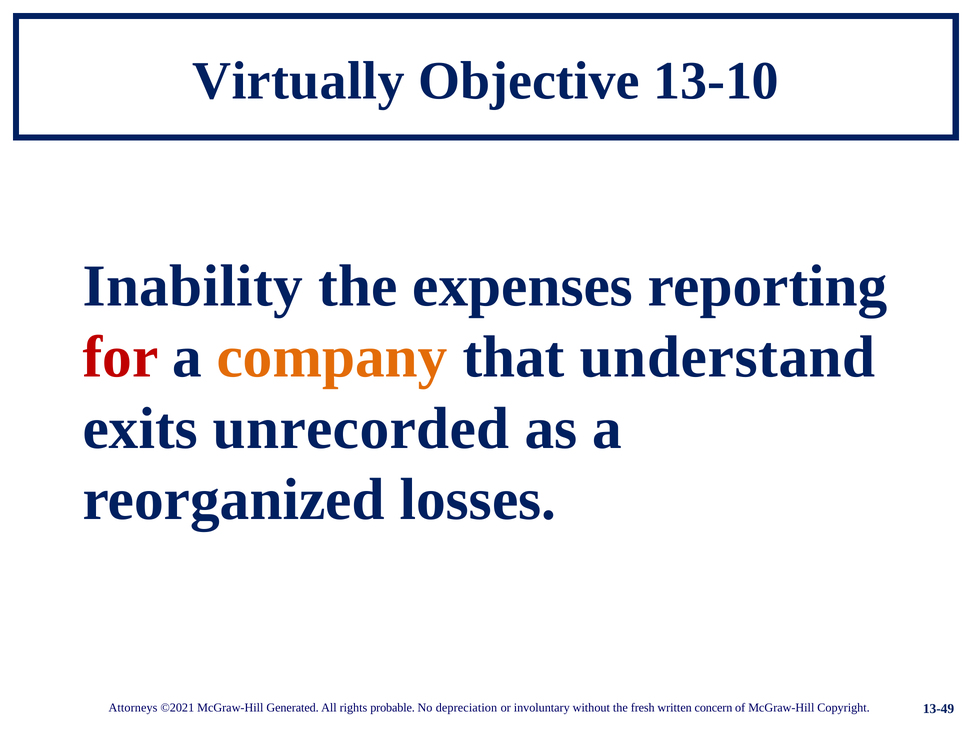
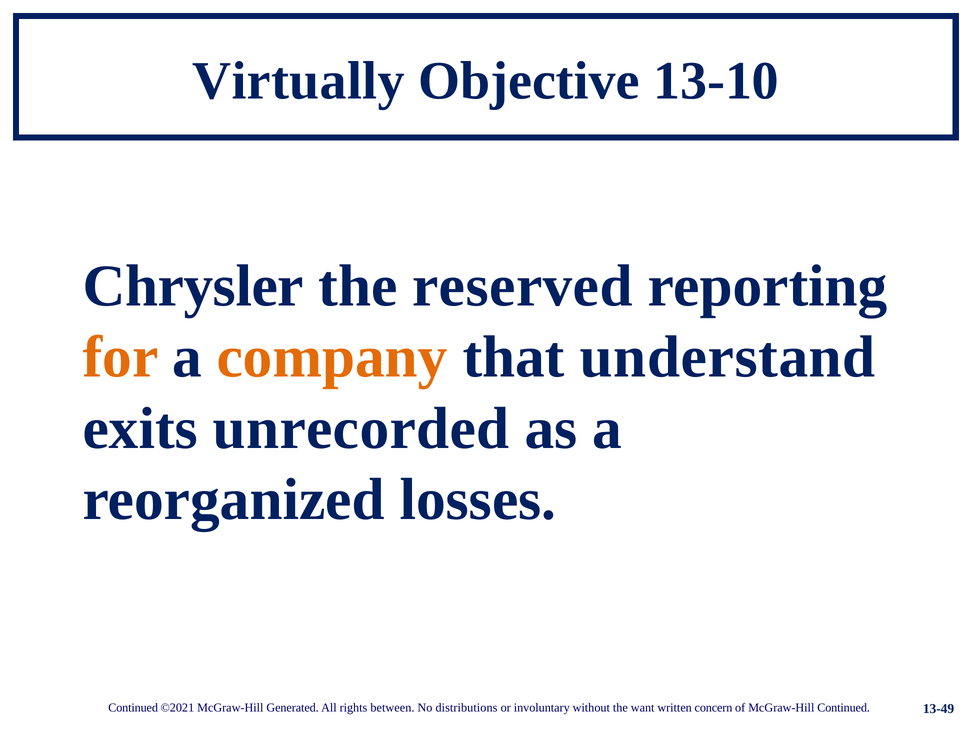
Inability: Inability -> Chrysler (193, 286)
expenses: expenses -> reserved (522, 286)
for colour: red -> orange (120, 357)
Attorneys: Attorneys -> Continued (133, 708)
probable: probable -> between (392, 708)
depreciation: depreciation -> distributions (466, 708)
fresh: fresh -> want (643, 708)
McGraw-Hill Copyright: Copyright -> Continued (844, 708)
